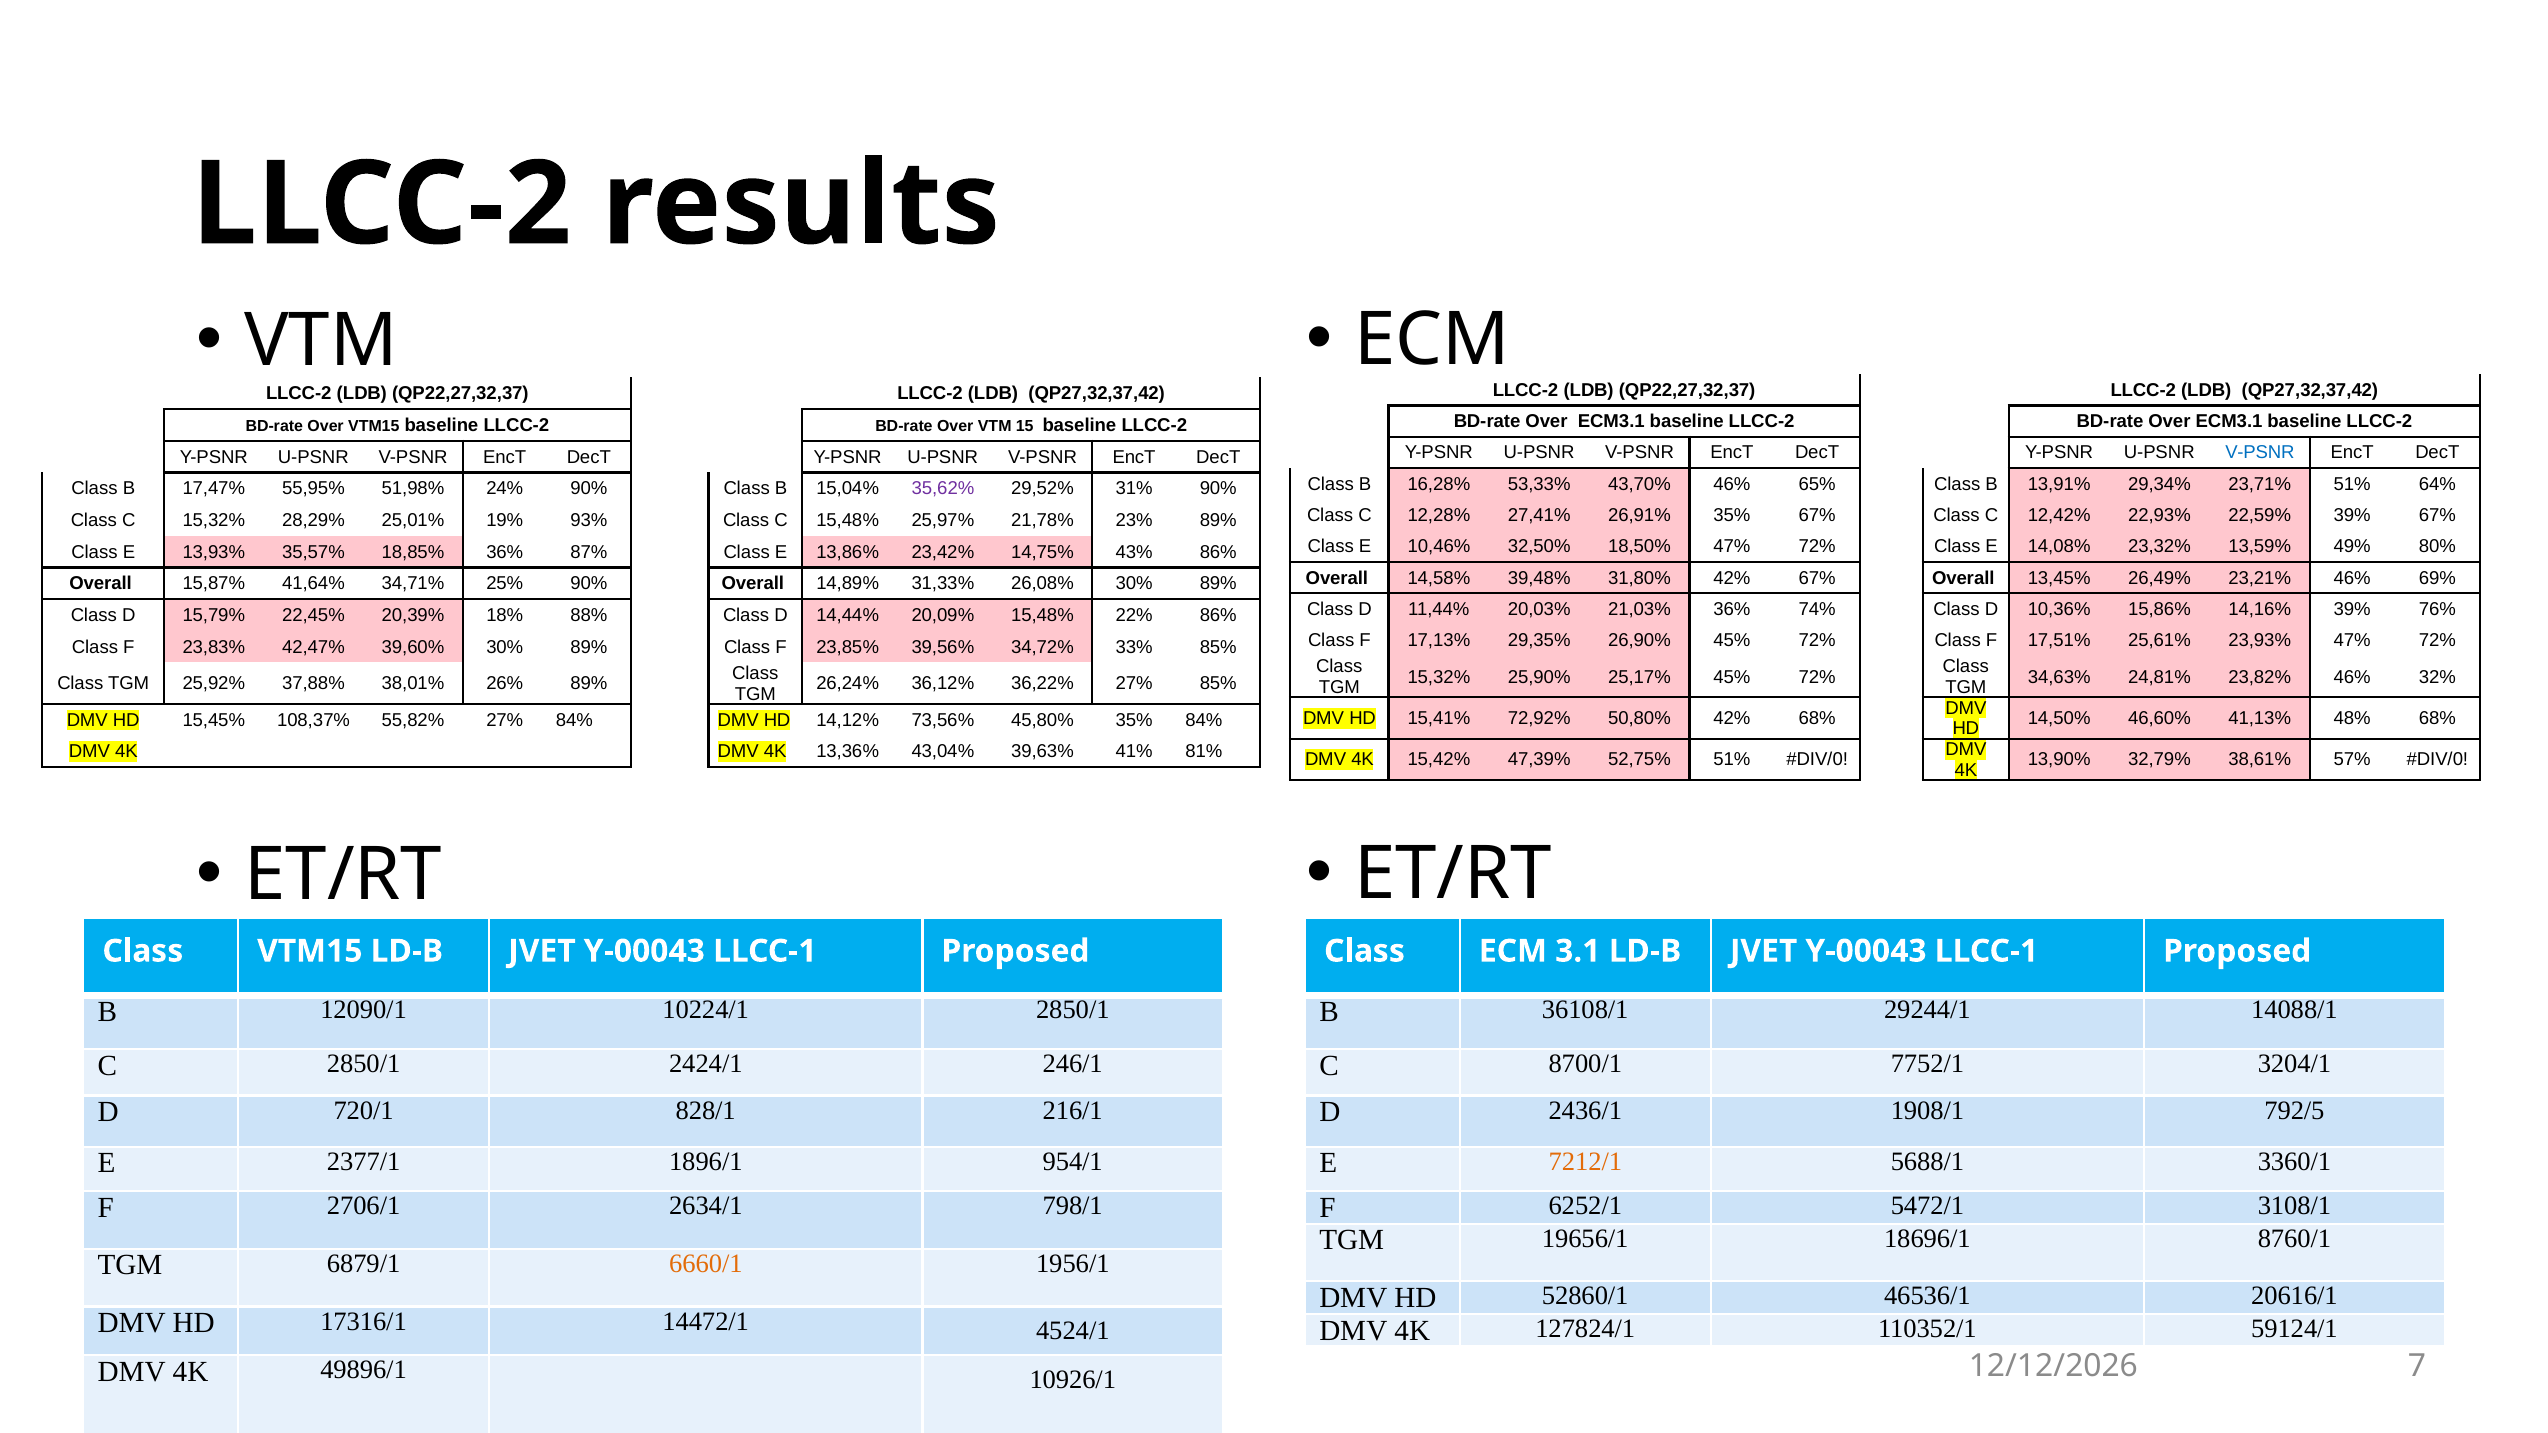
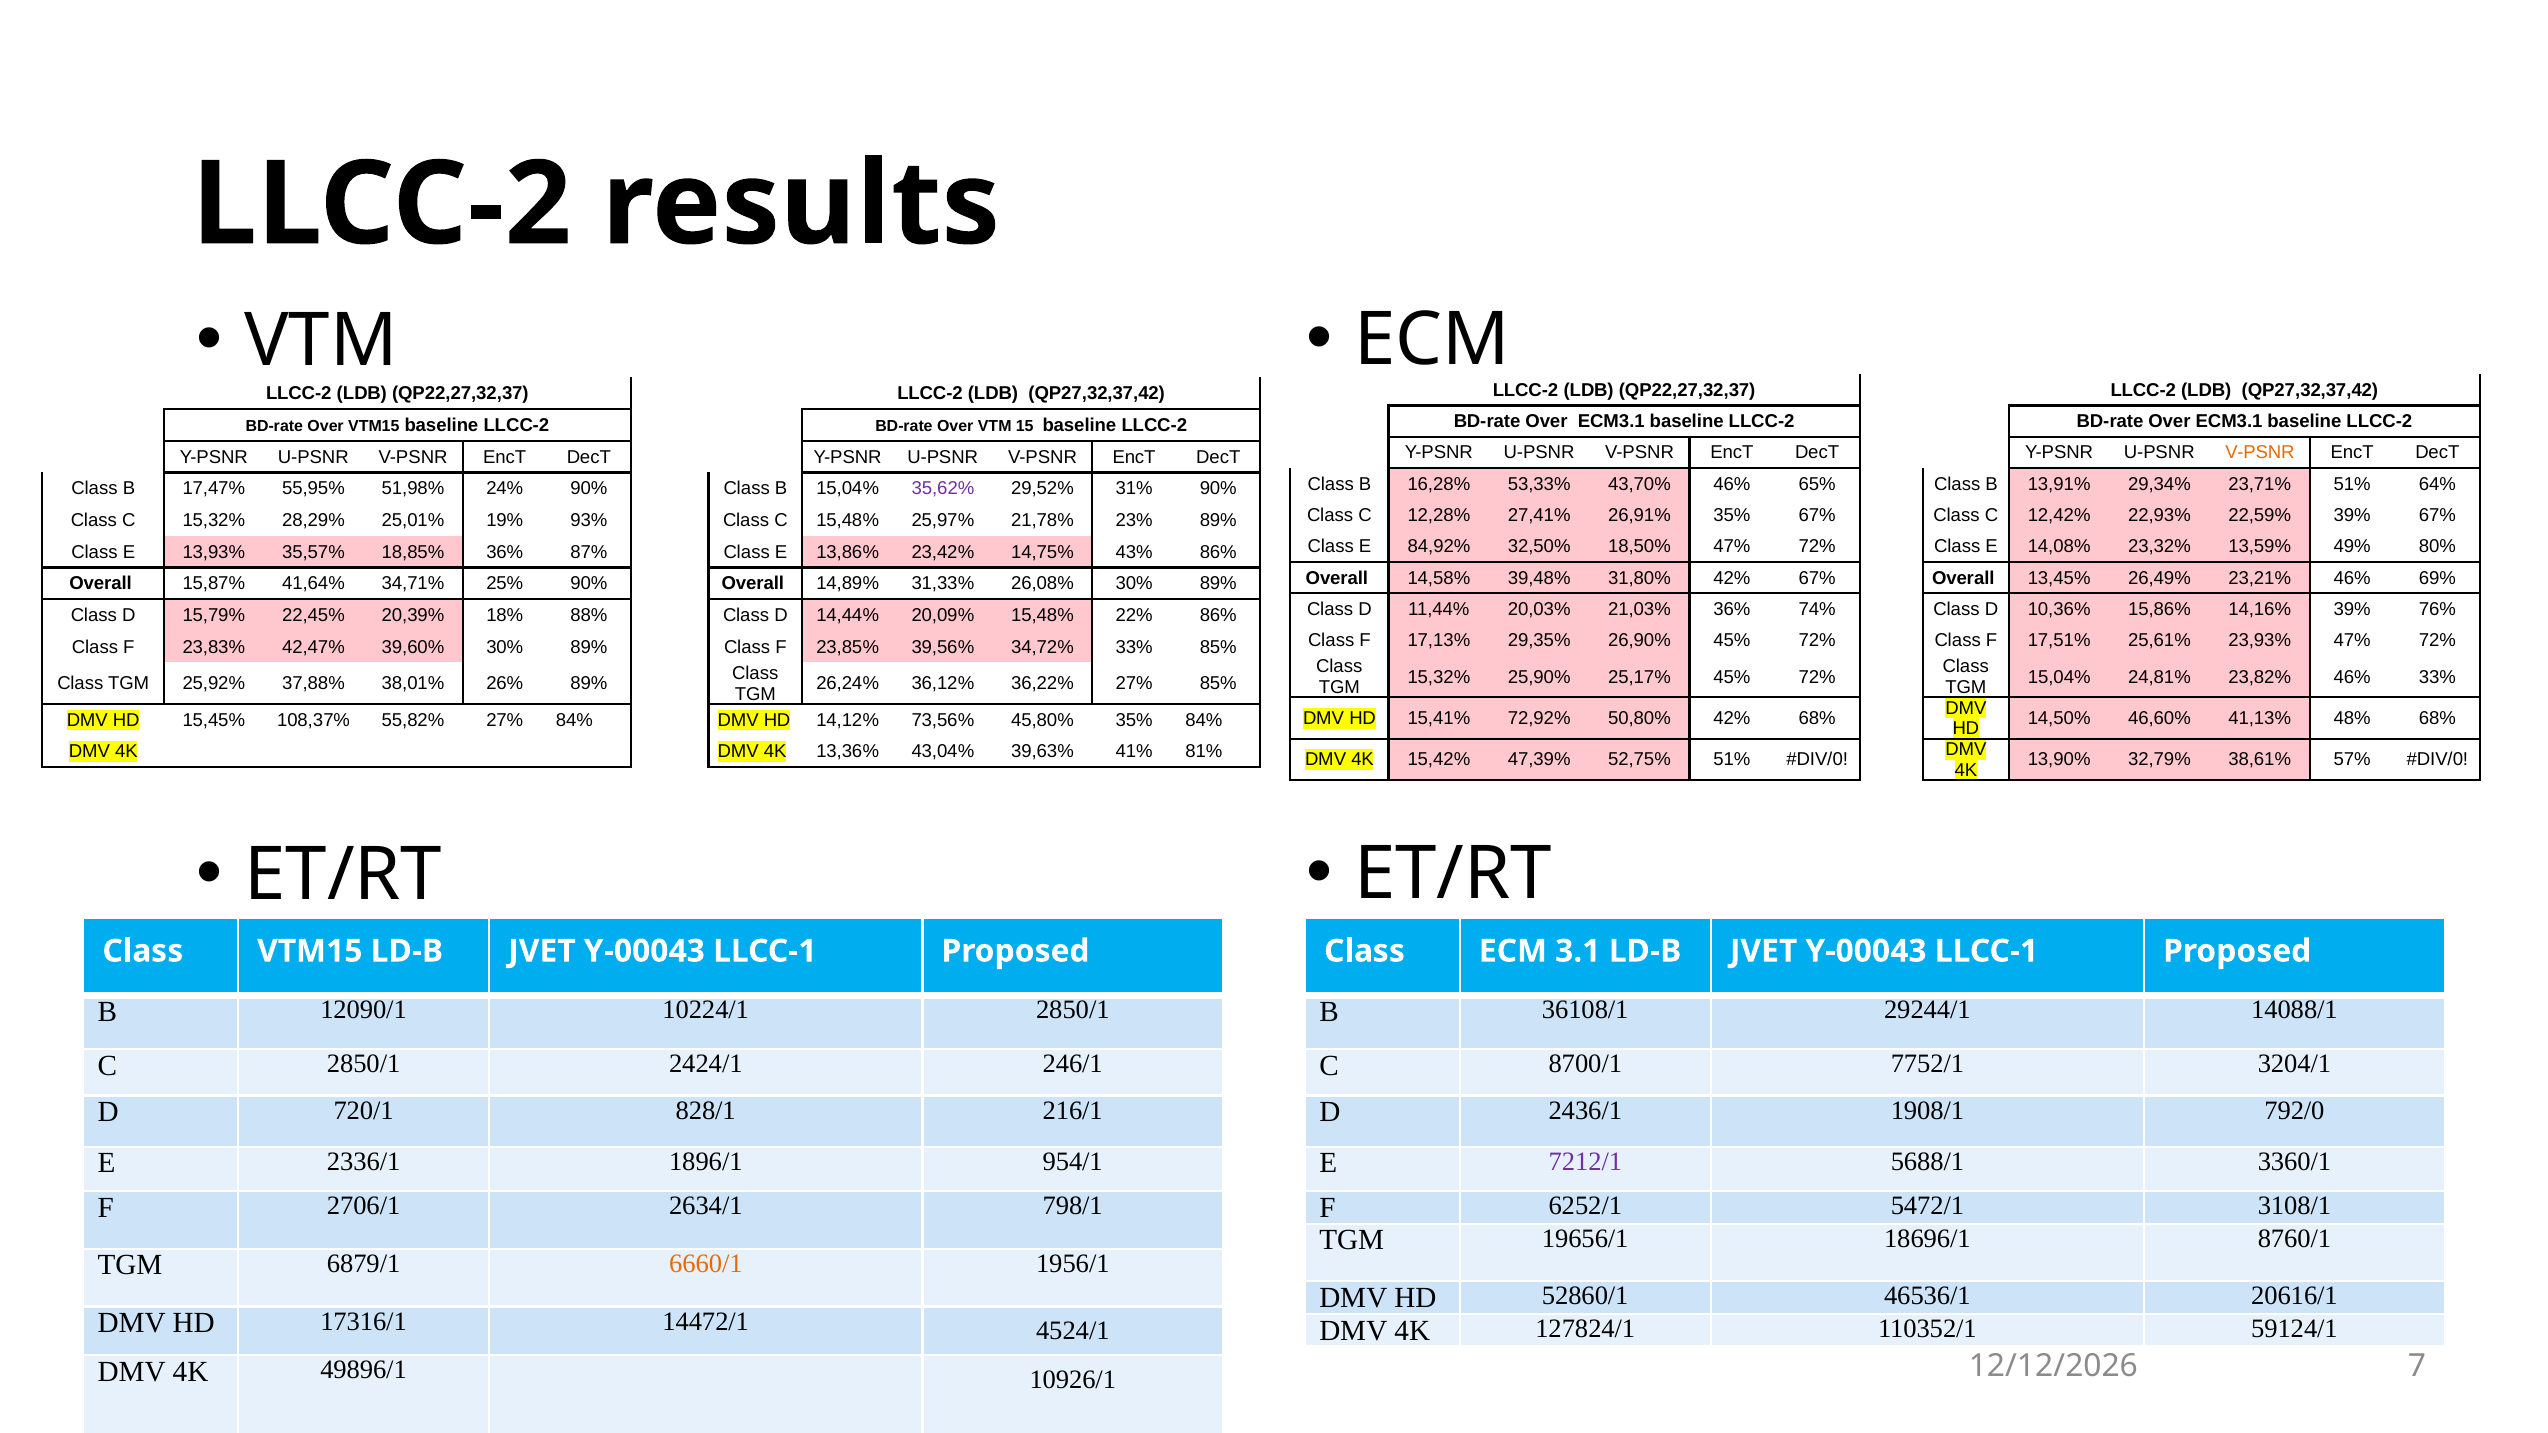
V-PSNR colour: blue -> orange (2260, 453)
10,46%: 10,46% -> 84,92% (1439, 547)
34,63%: 34,63% -> 15,04% (2059, 677)
46% 32%: 32% -> 33% (2437, 677)
792/5: 792/5 -> 792/0 (2294, 1111)
2377/1: 2377/1 -> 2336/1 (364, 1162)
7212/1 colour: orange -> purple (1585, 1162)
